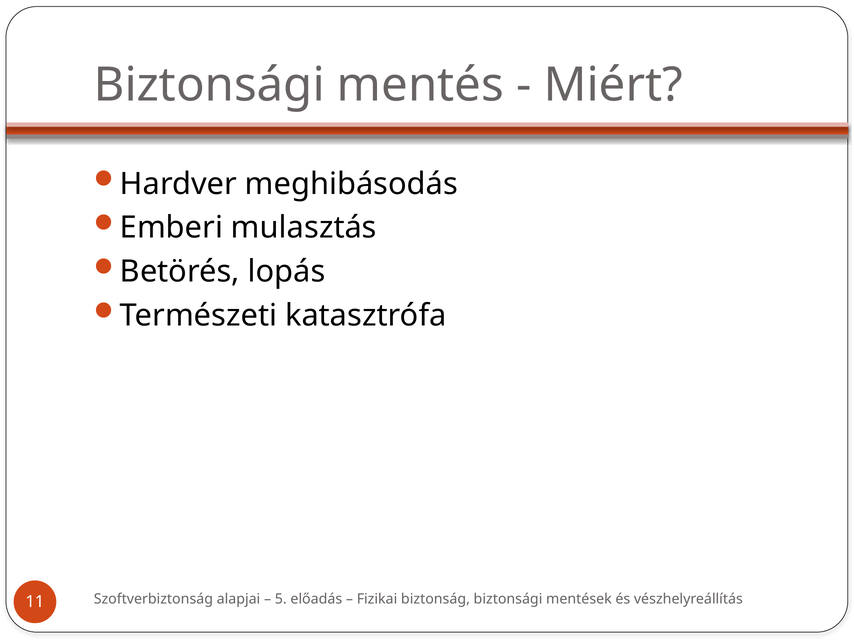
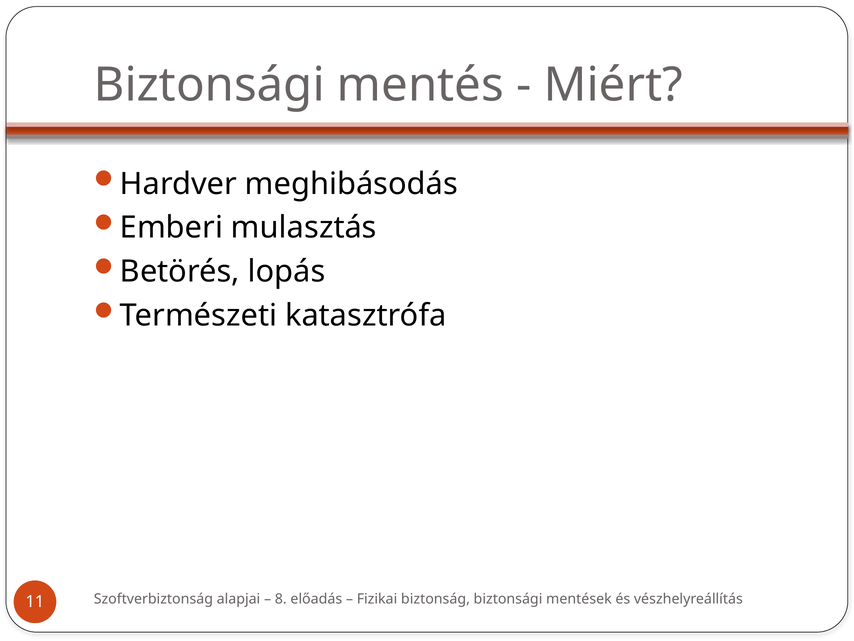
5: 5 -> 8 (281, 599)
